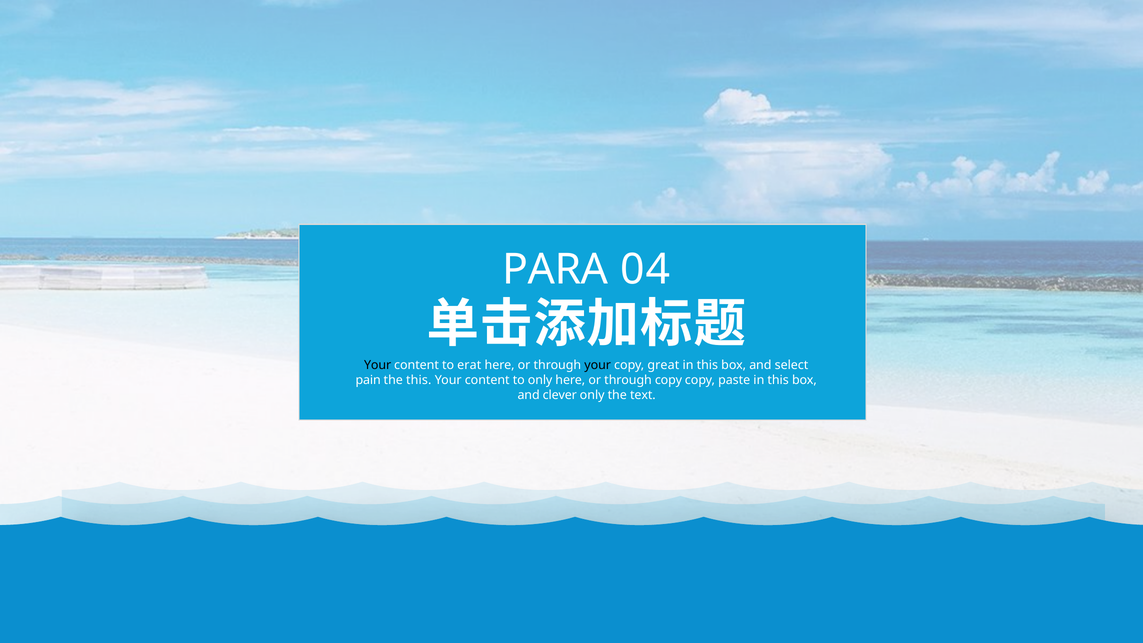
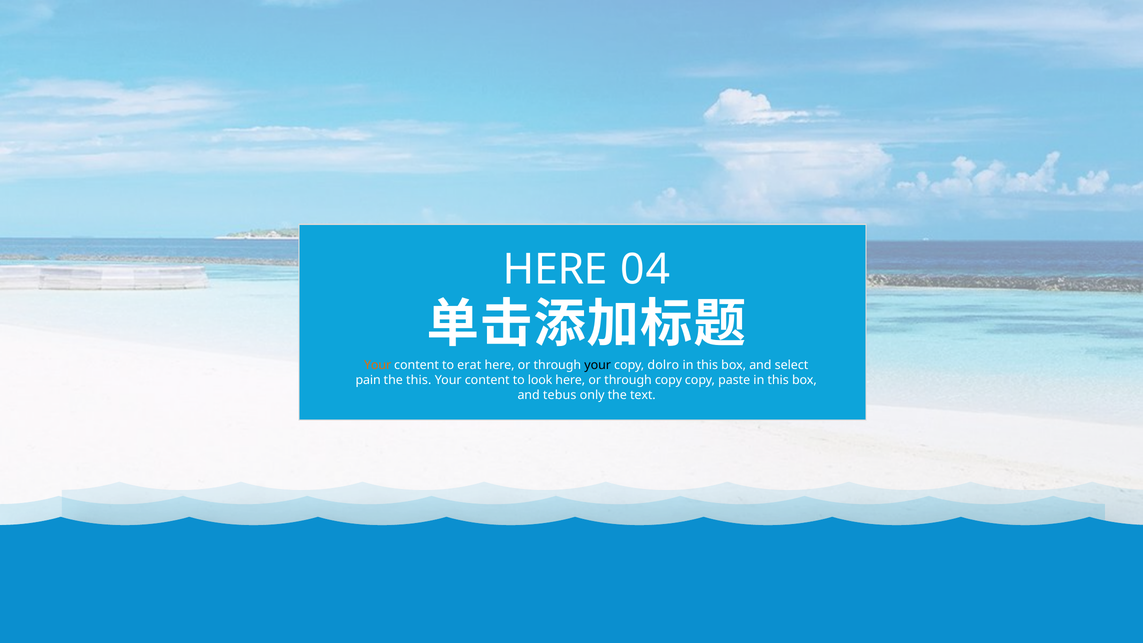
PARA: PARA -> HERE (555, 270)
Your colour: black -> orange (378, 365)
great: great -> dolro (663, 365)
to only: only -> look (540, 380)
clever: clever -> tebus (560, 395)
